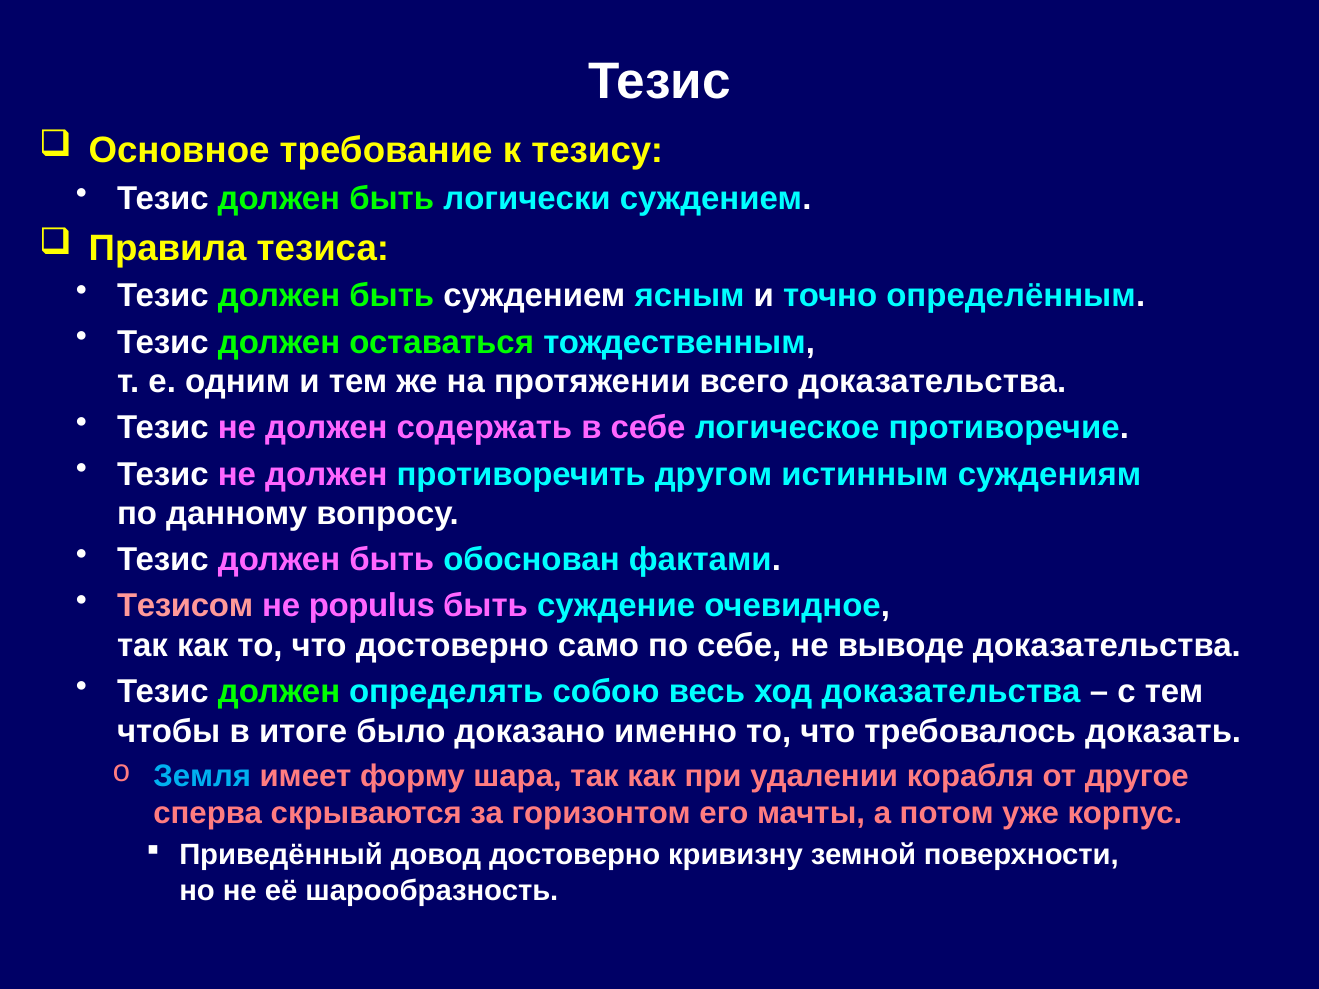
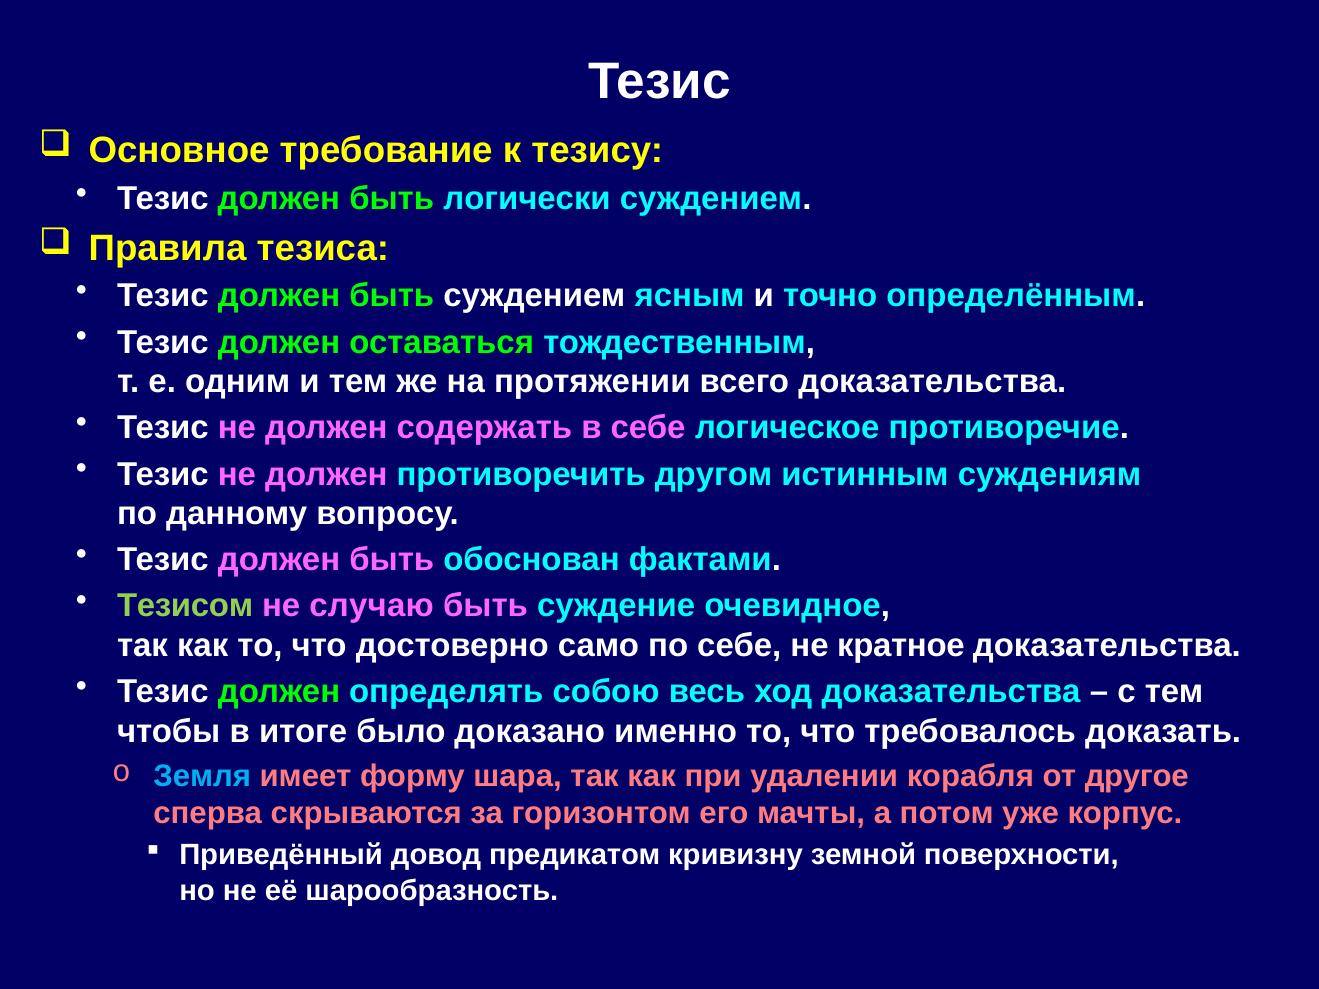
Тезисом colour: pink -> light green (185, 606)
populus: populus -> случаю (372, 606)
выводе: выводе -> кратное (901, 646)
довод достоверно: достоверно -> предикатом (575, 855)
